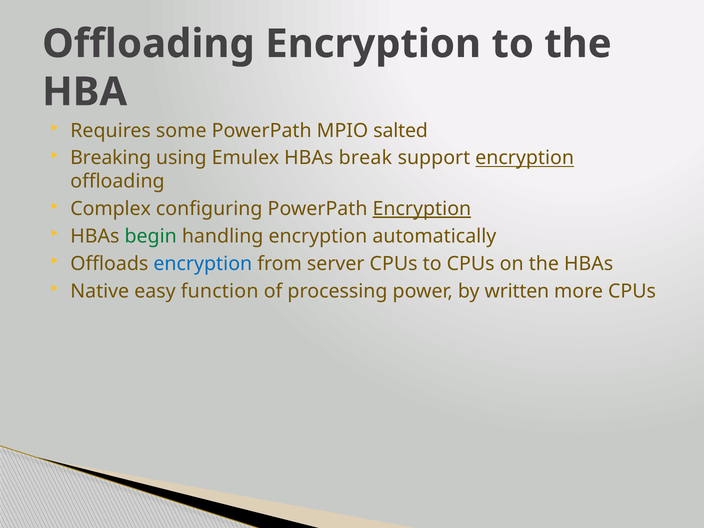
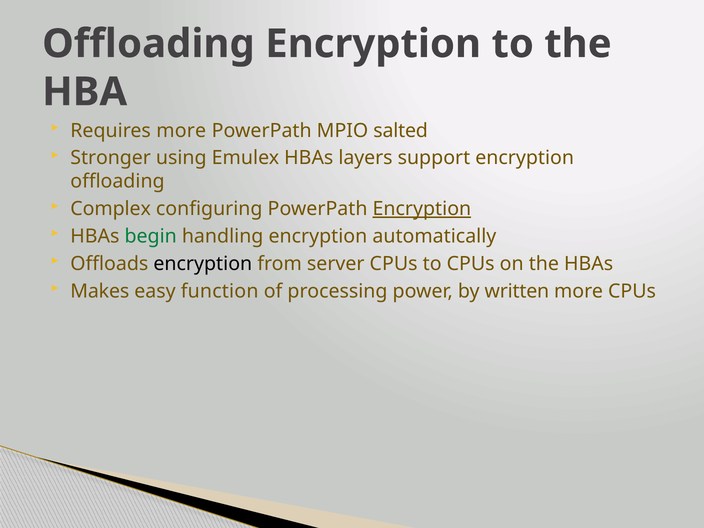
Requires some: some -> more (181, 131)
Breaking: Breaking -> Stronger (111, 158)
break: break -> layers (366, 158)
encryption underline: present -> none (525, 158)
encryption colour: blue -> black (203, 264)
Native: Native -> Makes (100, 291)
